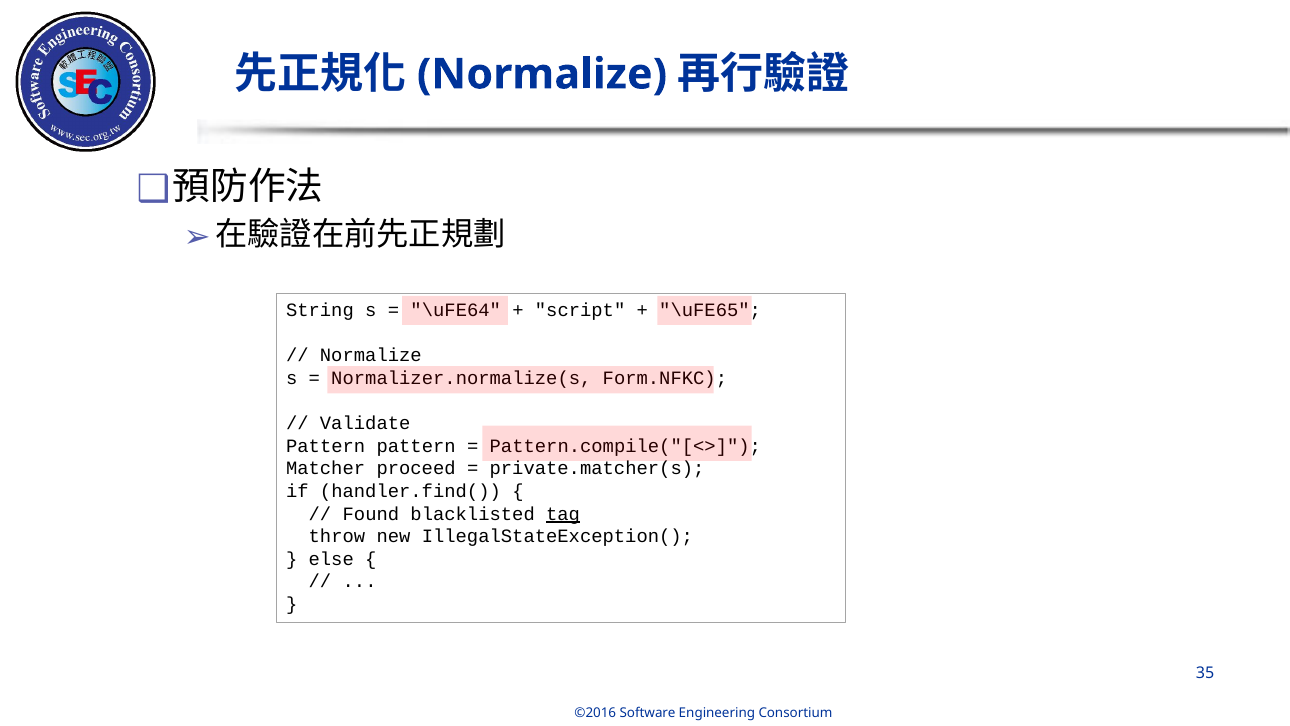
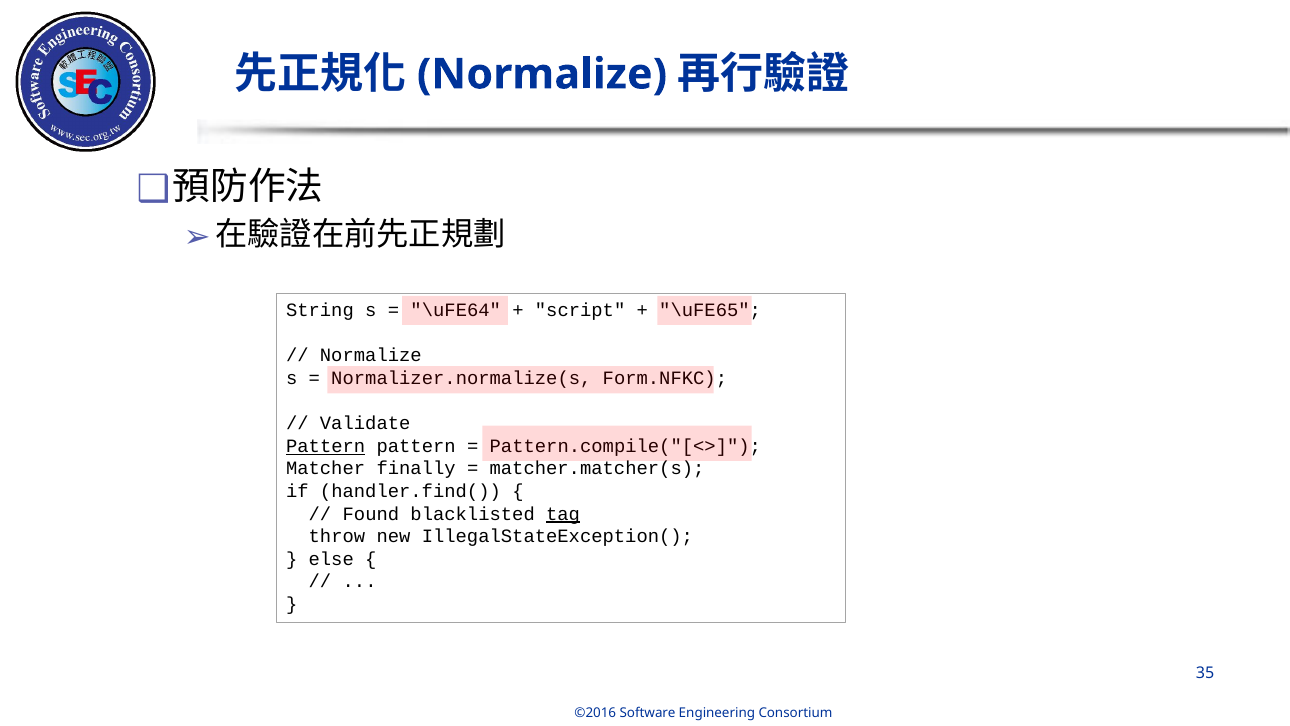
Pattern underline: none -> present (326, 446)
proceed: proceed -> finally (416, 469)
private.matcher(s: private.matcher(s -> matcher.matcher(s (597, 469)
